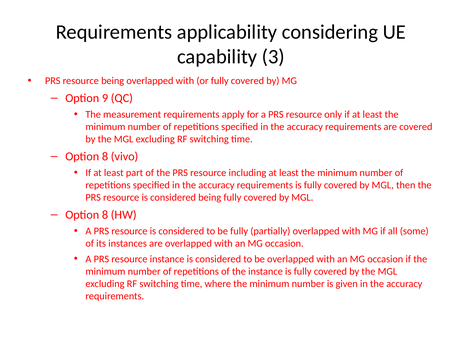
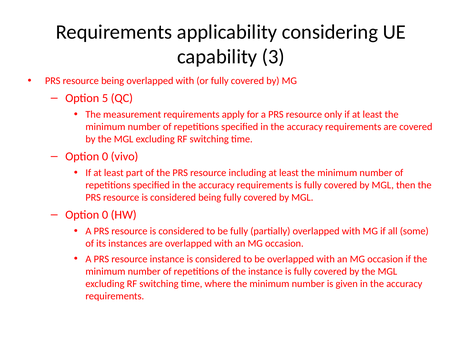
9: 9 -> 5 (105, 98)
8: 8 -> 0 (105, 156)
8: 8 -> 0 (105, 215)
